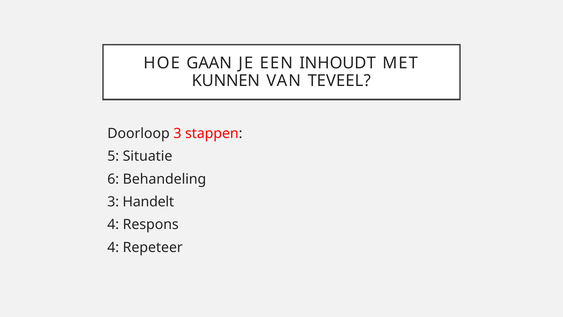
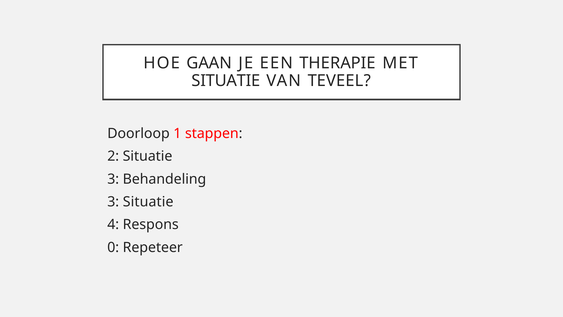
INHOUDT: INHOUDT -> THERAPIE (338, 63)
KUNNEN: KUNNEN -> SITUATIE (226, 81)
Doorloop 3: 3 -> 1 (177, 133)
5: 5 -> 2 (113, 156)
6: 6 -> 3 (113, 179)
3 Handelt: Handelt -> Situatie (148, 202)
4: 4 -> 0 (113, 247)
